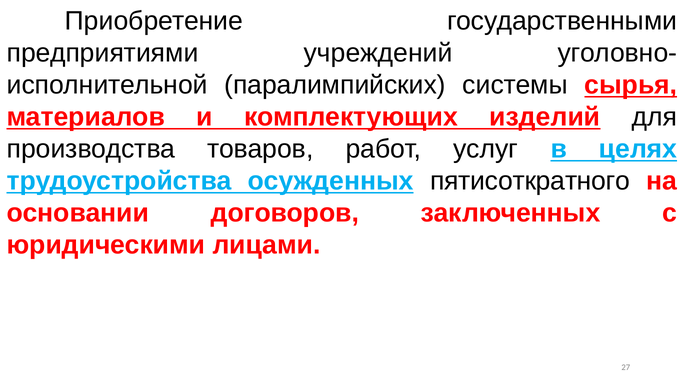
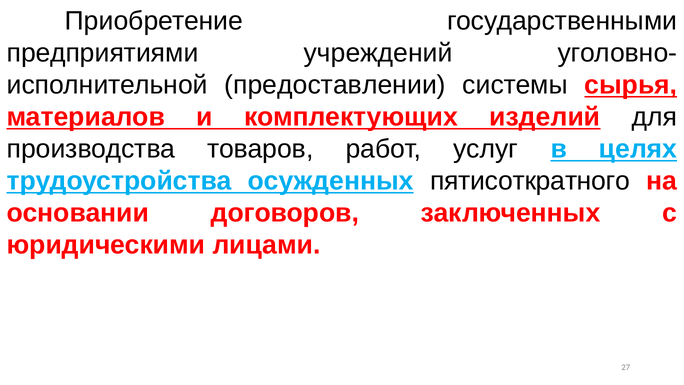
паралимпийских: паралимпийских -> предоставлении (335, 85)
